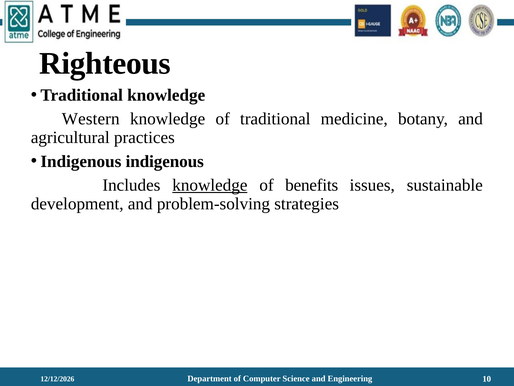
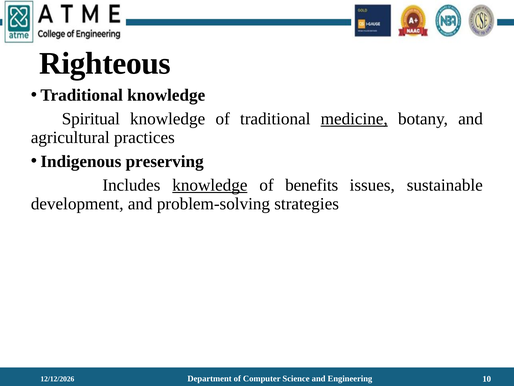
Western: Western -> Spiritual (91, 119)
medicine underline: none -> present (354, 119)
Indigenous indigenous: indigenous -> preserving (165, 161)
